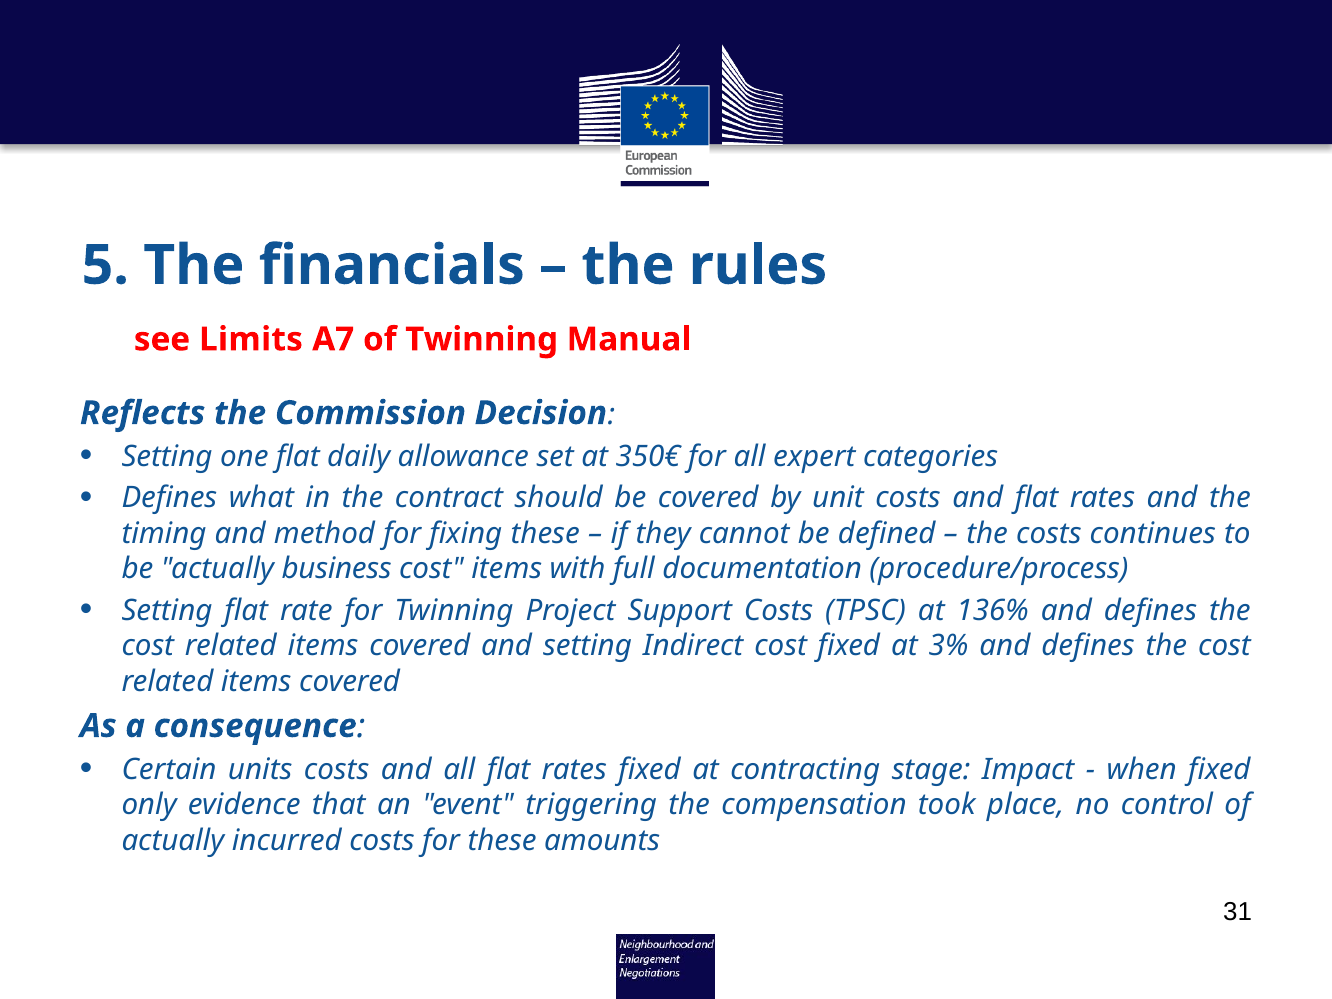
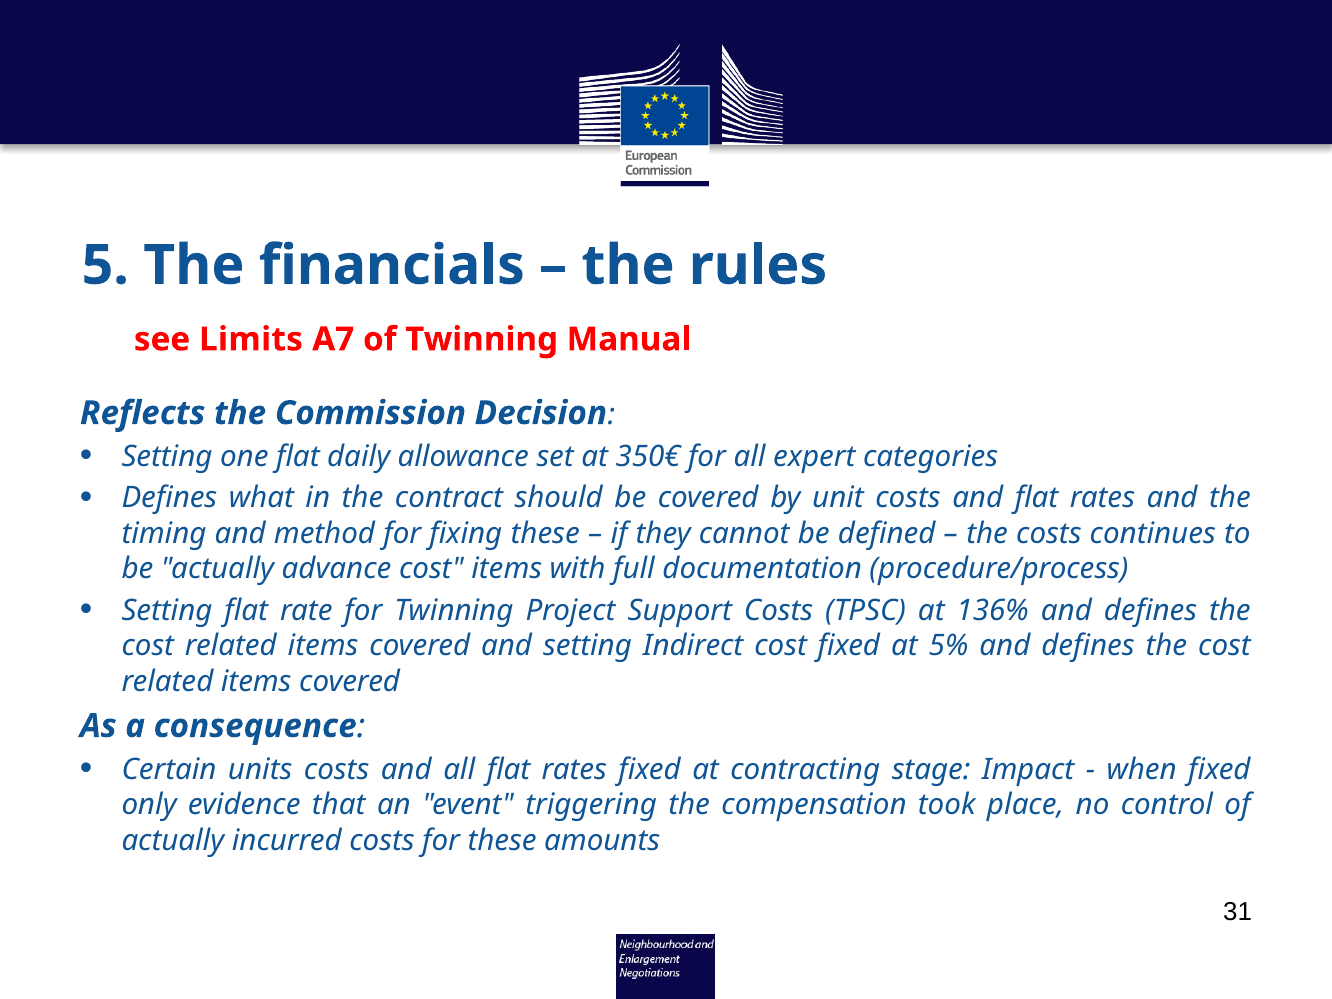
business: business -> advance (337, 569)
3%: 3% -> 5% (949, 646)
